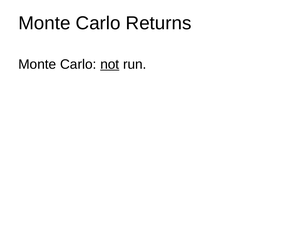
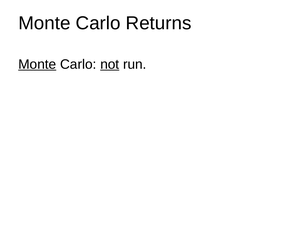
Monte underline: none -> present (37, 64)
